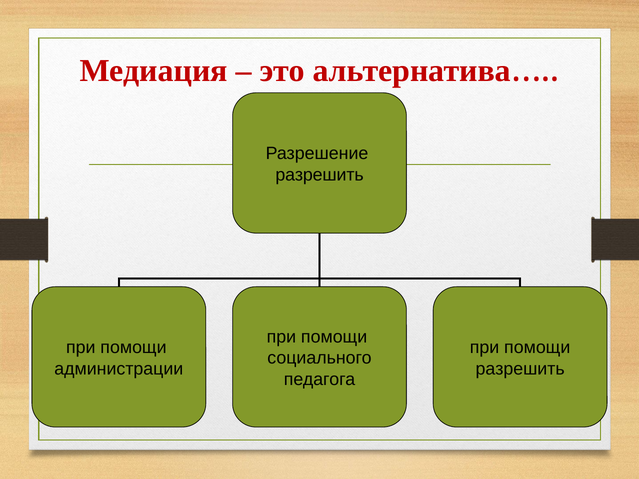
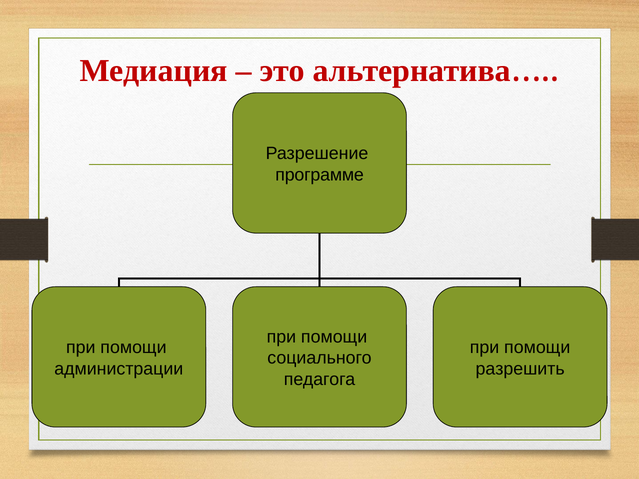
разрешить: разрешить -> программе (320, 175)
